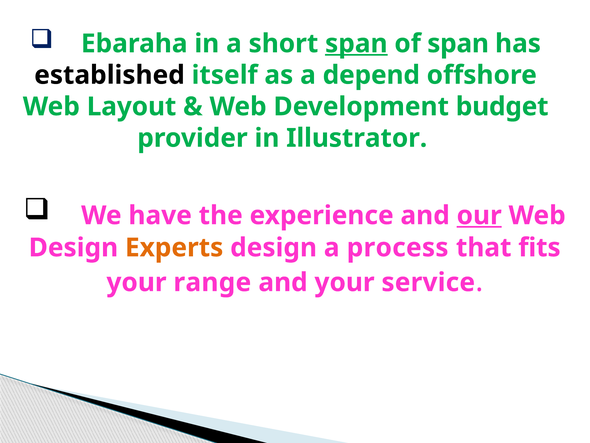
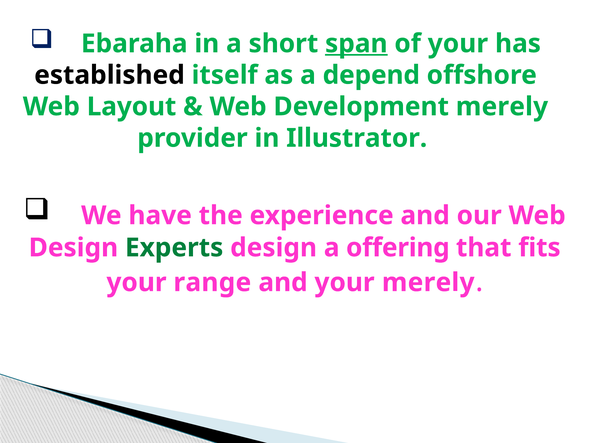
of span: span -> your (458, 44)
Development budget: budget -> merely (502, 106)
our underline: present -> none (479, 215)
Experts colour: orange -> green (174, 247)
process: process -> offering (398, 247)
your service: service -> merely (428, 282)
